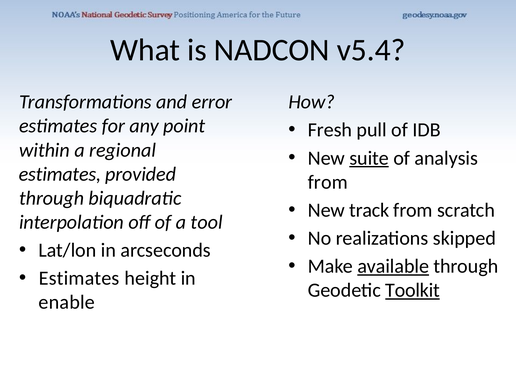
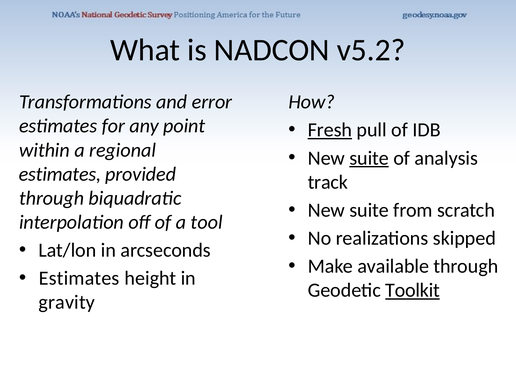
v5.4: v5.4 -> v5.2 (371, 50)
Fresh underline: none -> present (330, 130)
from: from -> track (328, 182)
track: track -> suite (369, 210)
available underline: present -> none (393, 266)
enable: enable -> gravity (67, 302)
